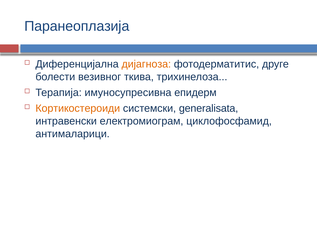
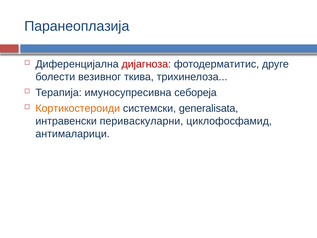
дијагноза colour: orange -> red (146, 64)
епидерм: епидерм -> себореја (196, 93)
електромиограм: електромиограм -> периваскуларни (141, 121)
